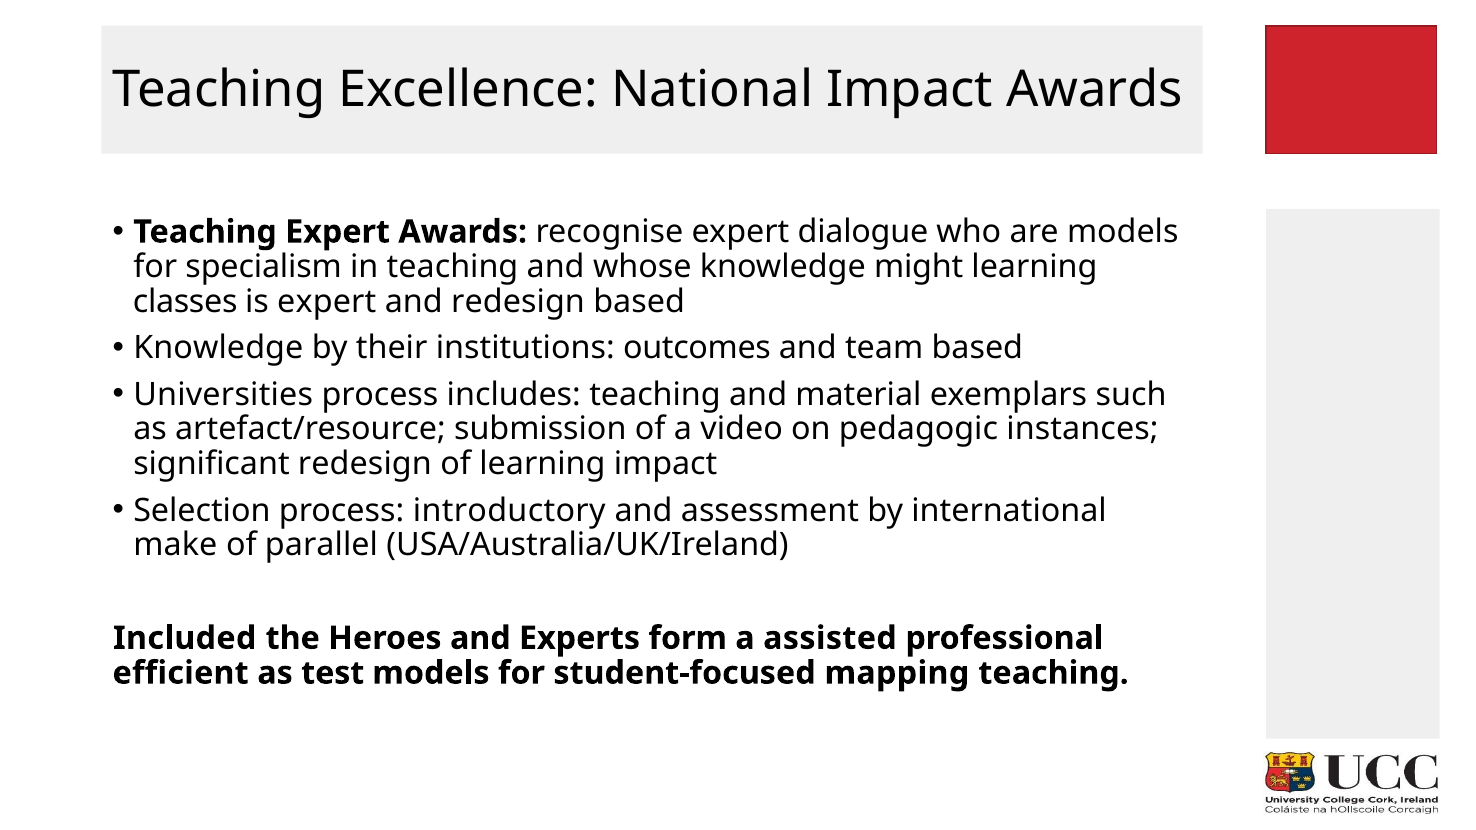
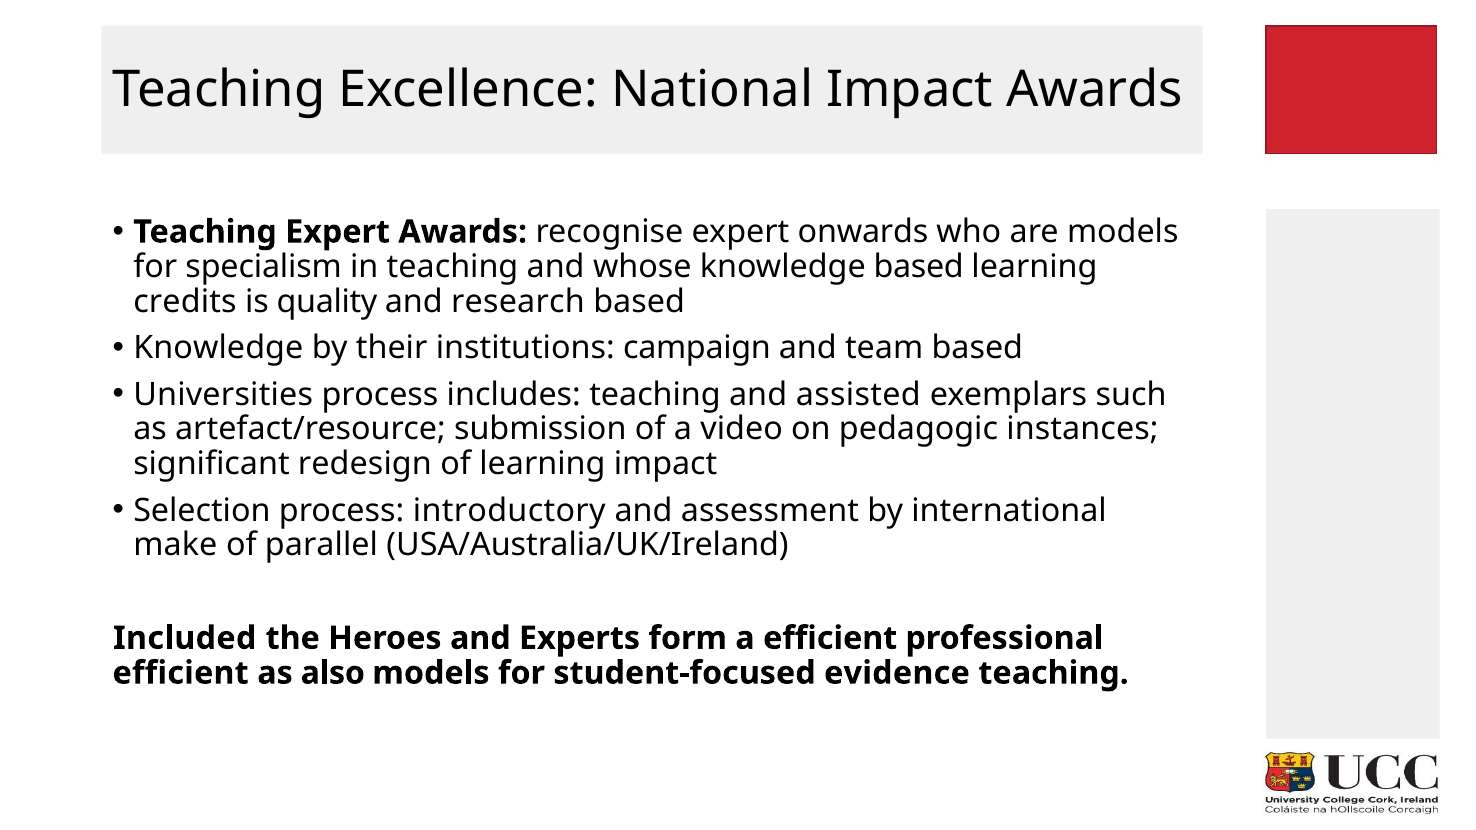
dialogue: dialogue -> onwards (863, 232)
knowledge might: might -> based (919, 267)
classes: classes -> credits (185, 302)
is expert: expert -> quality (327, 302)
and redesign: redesign -> research (518, 302)
outcomes: outcomes -> campaign (697, 348)
material: material -> assisted (858, 394)
a assisted: assisted -> efficient (830, 638)
test: test -> also (333, 673)
mapping: mapping -> evidence (897, 673)
